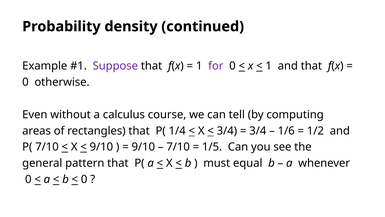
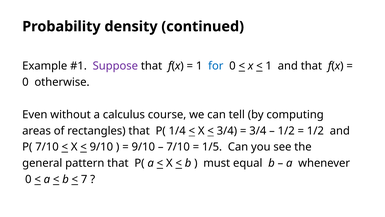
for colour: purple -> blue (216, 66)
1/6: 1/6 -> 1/2 (286, 131)
0: 0 -> 7 (84, 179)
